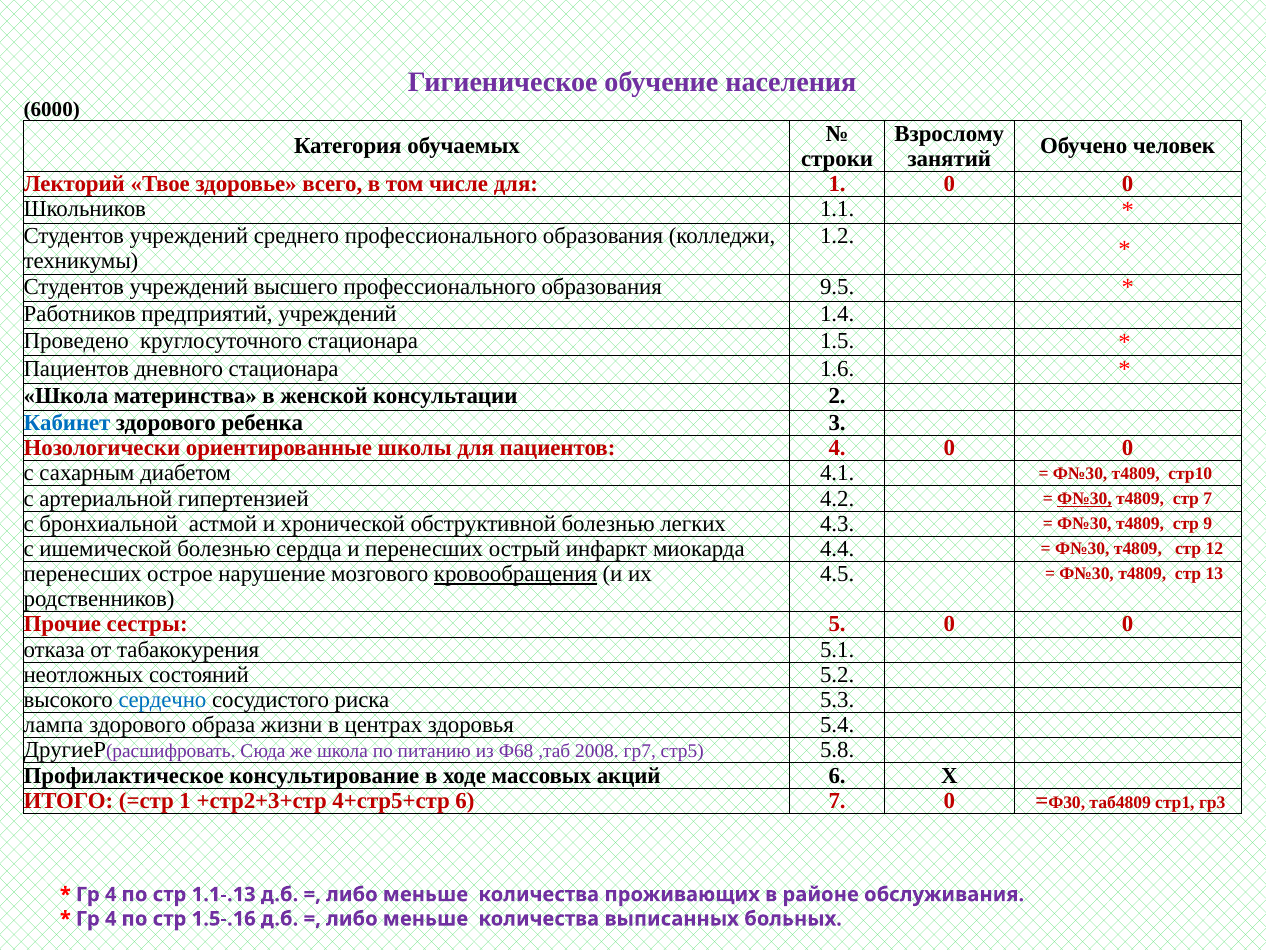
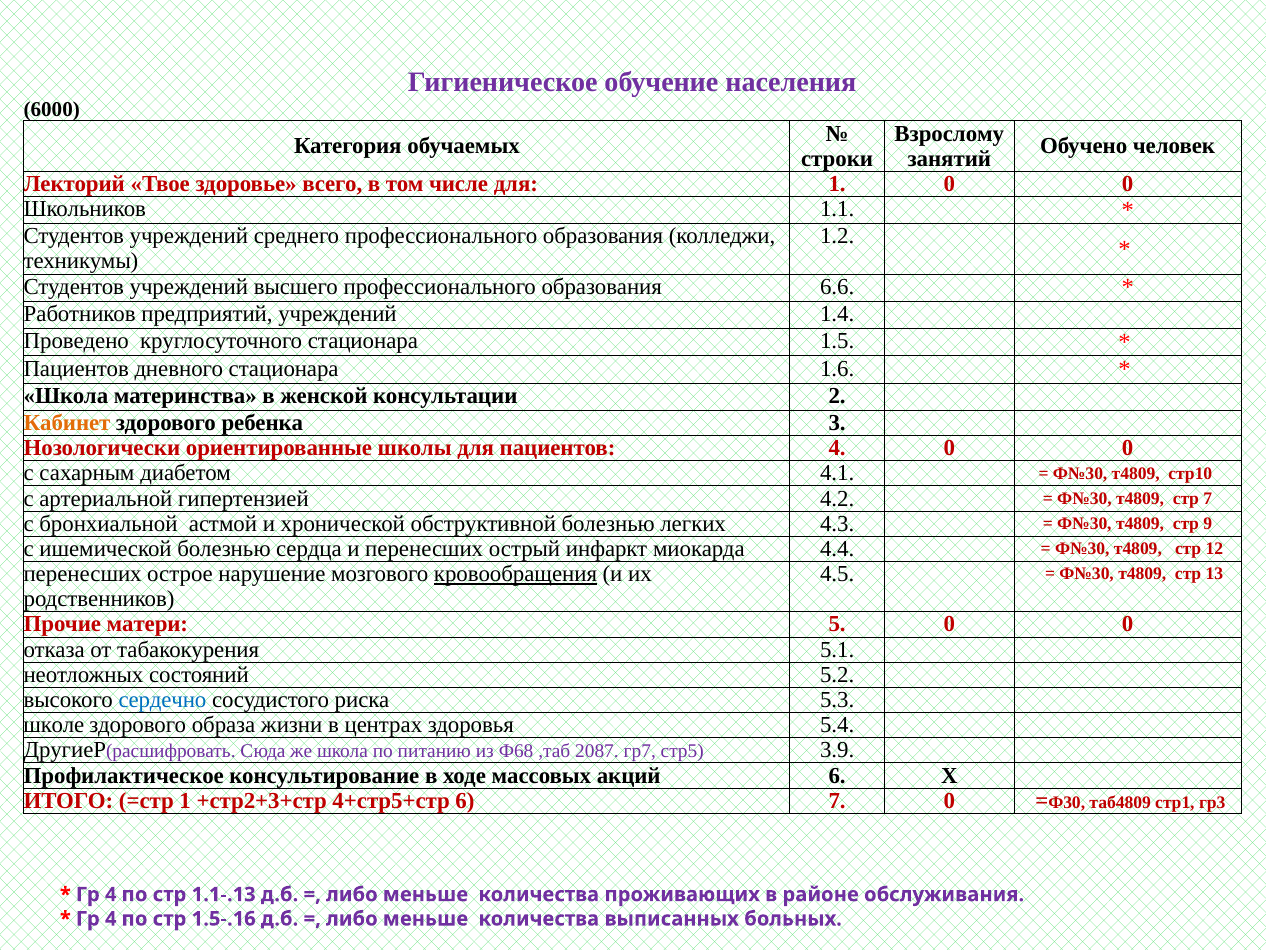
9.5: 9.5 -> 6.6 (837, 286)
Кабинет colour: blue -> orange (67, 423)
Ф№30 underline: present -> none (1084, 498)
сестры: сестры -> матери (147, 624)
лампа: лампа -> школе (54, 725)
2008: 2008 -> 2087 (597, 751)
5.8: 5.8 -> 3.9 (837, 750)
